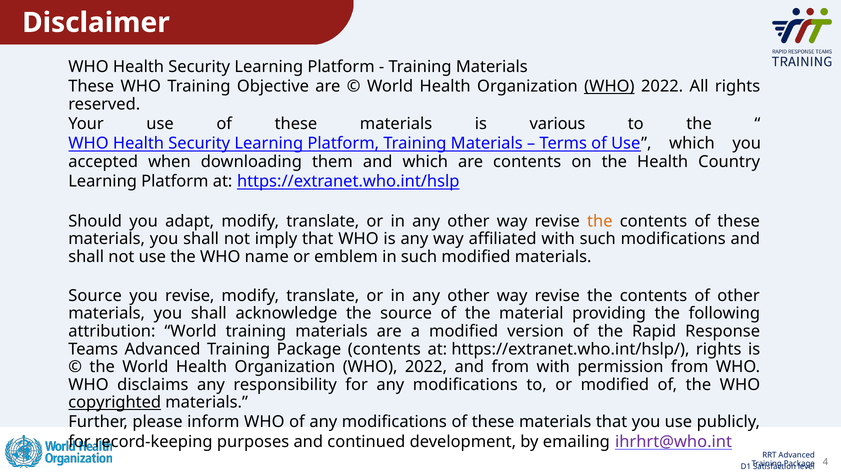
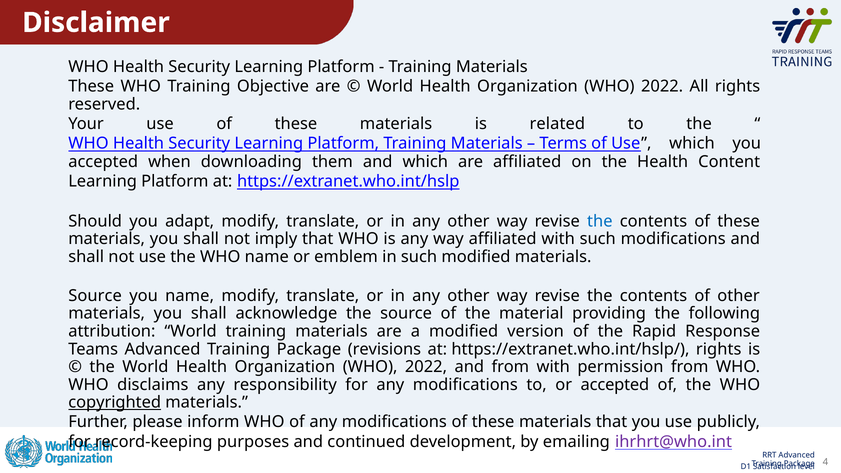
WHO underline: present -> none (609, 86)
various: various -> related (557, 124)
are contents: contents -> affiliated (527, 162)
Country: Country -> Content (729, 162)
the colour: orange -> blue (600, 221)
you revise: revise -> name (190, 296)
Package contents: contents -> revisions (384, 349)
or modified: modified -> accepted (615, 385)
